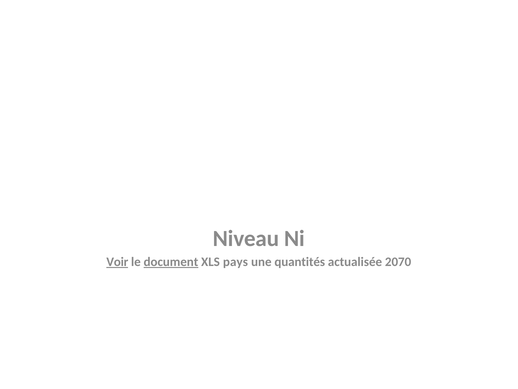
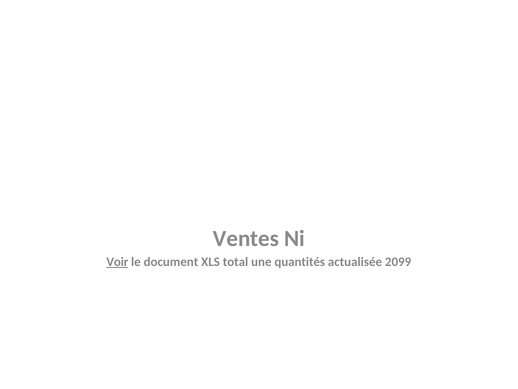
Niveau: Niveau -> Ventes (246, 238)
document underline: present -> none (171, 262)
pays: pays -> total (236, 262)
2070: 2070 -> 2099 (398, 262)
